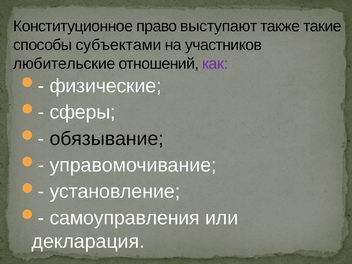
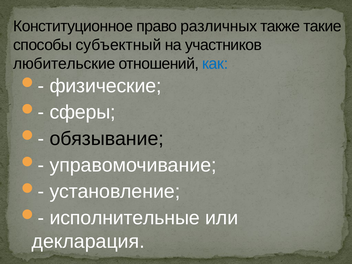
выступают: выступают -> различных (219, 26)
субъектами: субъектами -> субъектный (118, 45)
как colour: purple -> blue (215, 64)
самоуправления: самоуправления -> исполнительные (125, 218)
